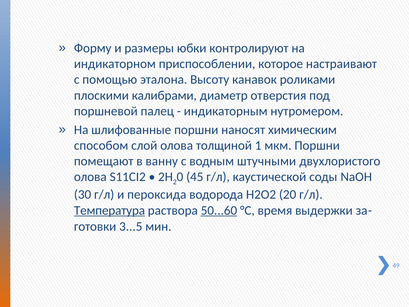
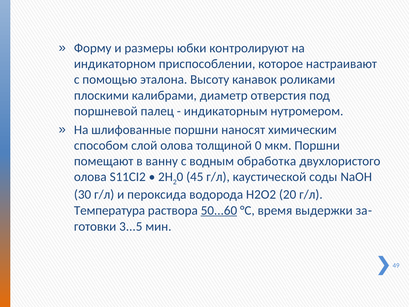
толщиной 1: 1 -> 0 (258, 145)
штучными: штучными -> обработка (267, 161)
Температура underline: present -> none (109, 210)
